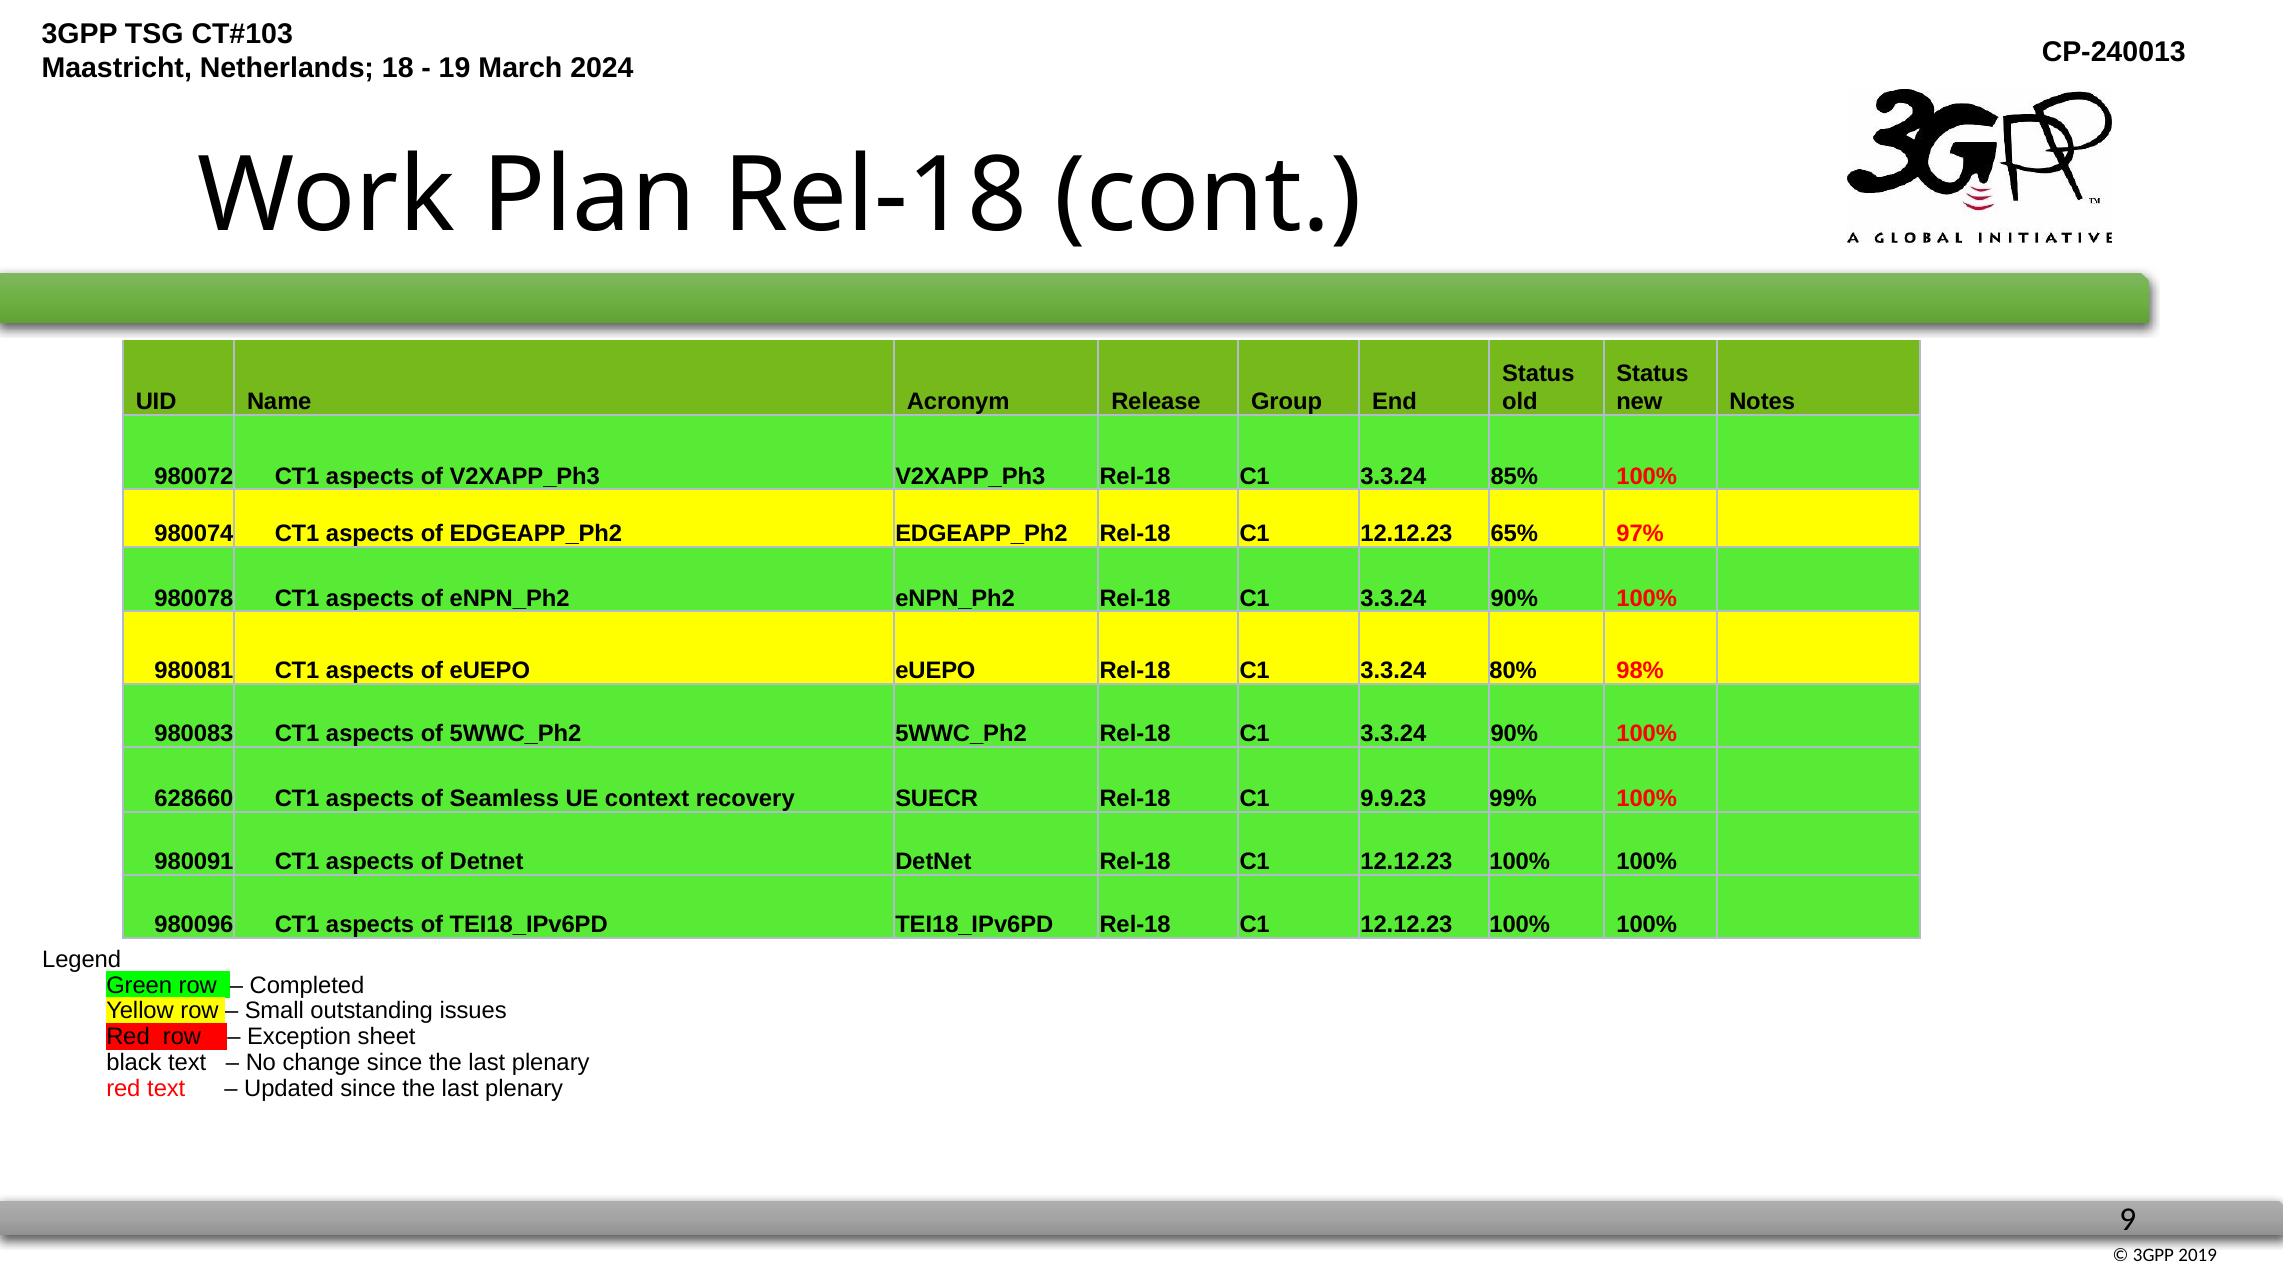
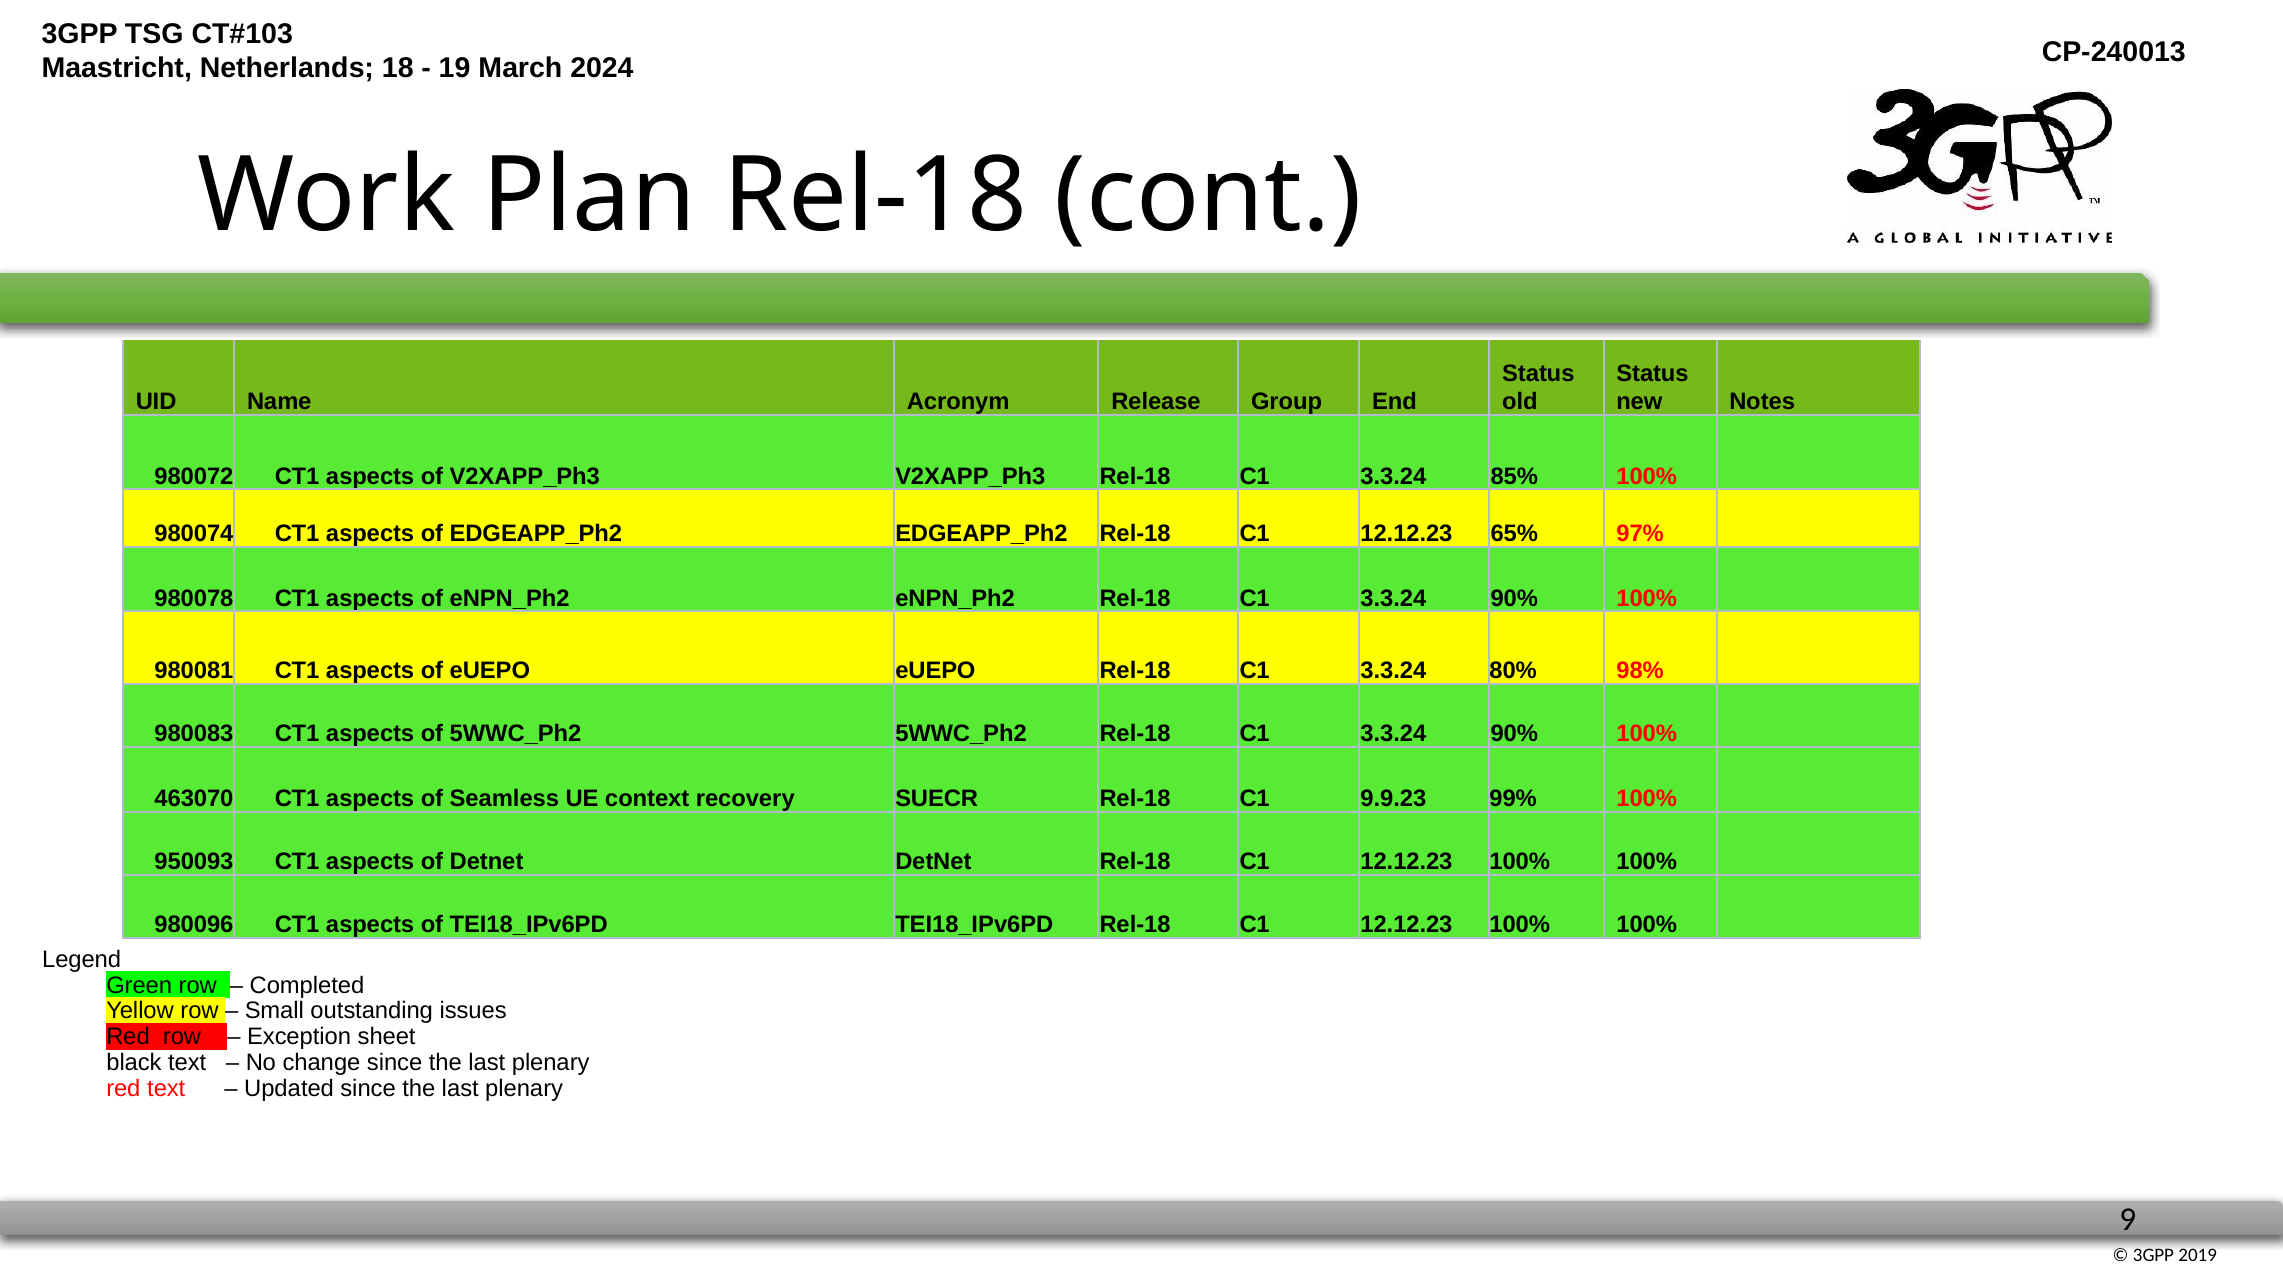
628660: 628660 -> 463070 (194, 799)
980091: 980091 -> 950093 (194, 862)
